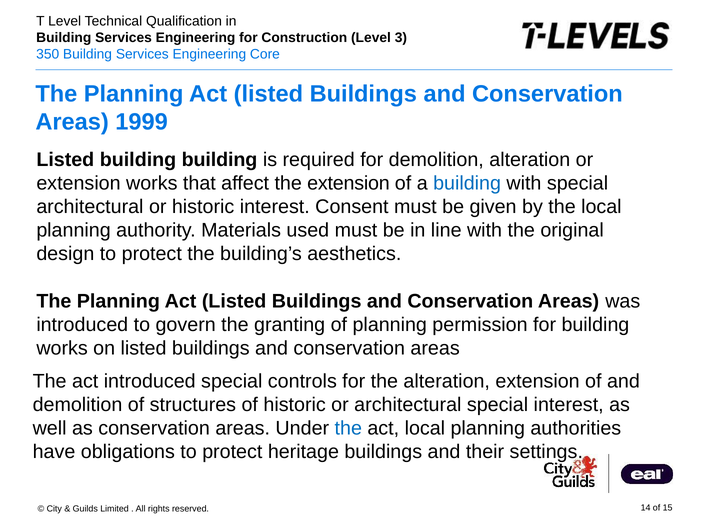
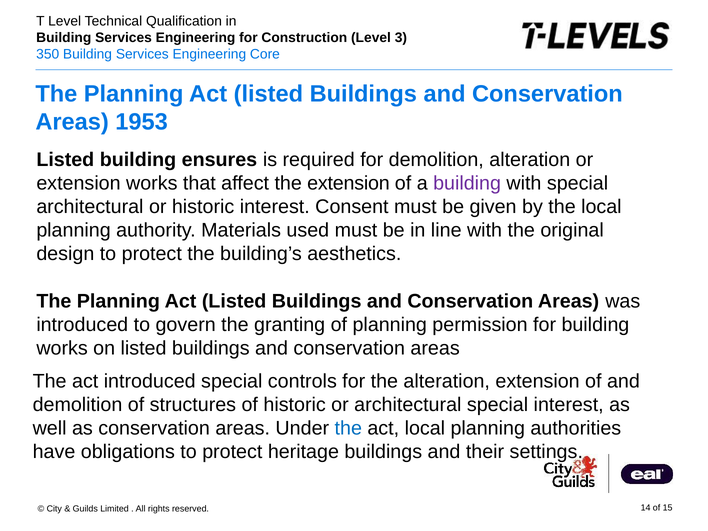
1999: 1999 -> 1953 (142, 122)
building building: building -> ensures (219, 160)
building colour: blue -> purple (467, 183)
